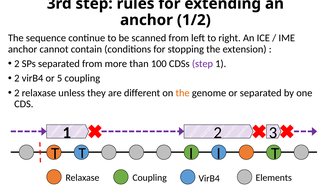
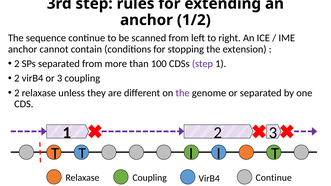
or 5: 5 -> 3 (60, 78)
the colour: orange -> purple (183, 93)
Elements: Elements -> Continue (274, 178)
